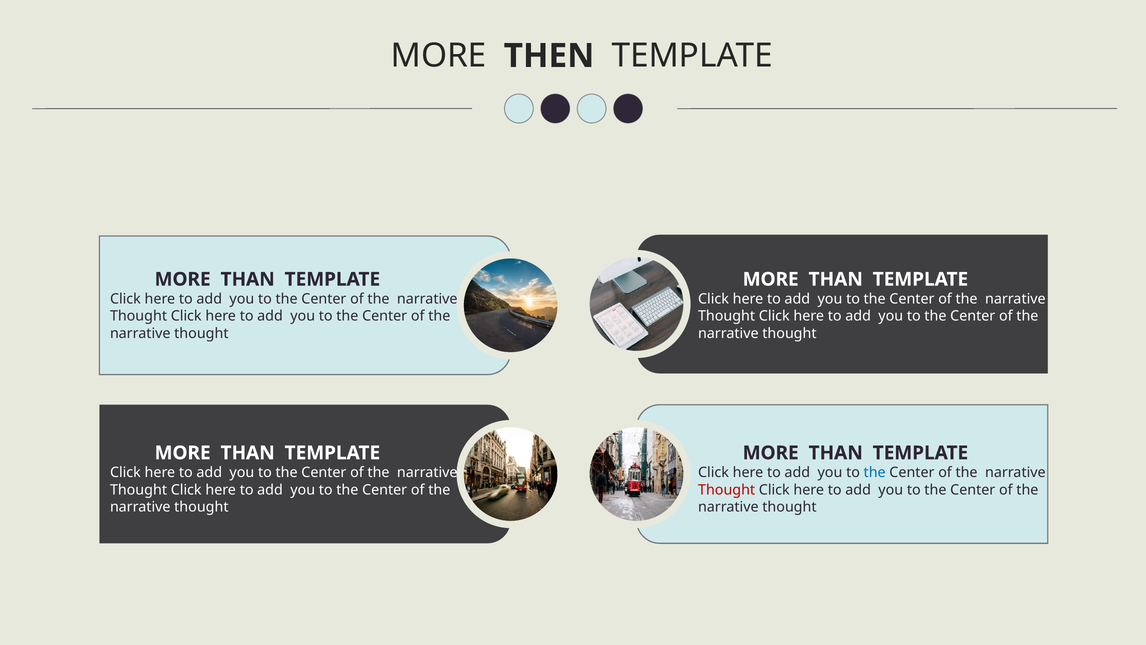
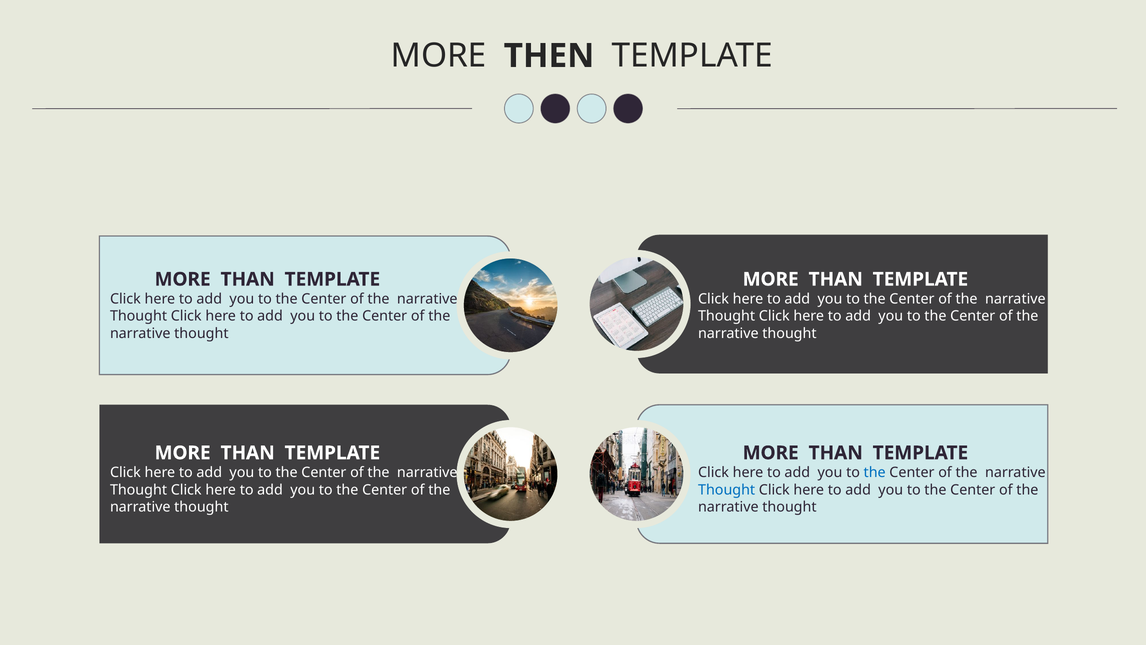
Thought colour: red -> blue (727, 490)
